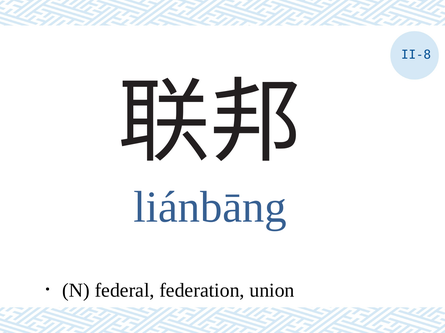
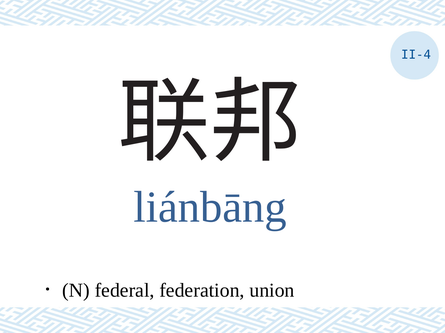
II-8: II-8 -> II-4 (416, 55)
